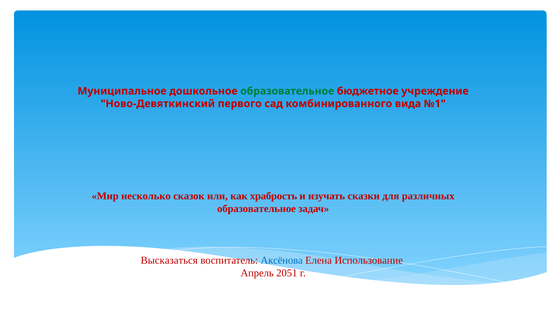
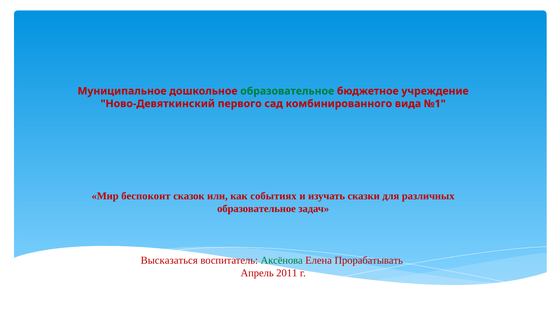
несколько: несколько -> беспокоит (146, 196)
храбрость: храбрость -> событиях (273, 196)
Аксёнова colour: blue -> green (282, 260)
Использование: Использование -> Прорабатывать (369, 260)
2051: 2051 -> 2011 (287, 273)
